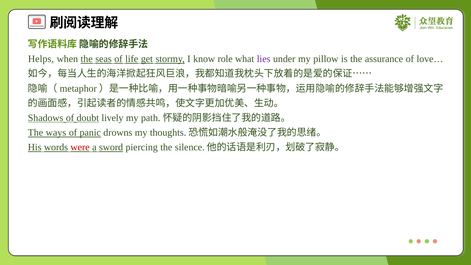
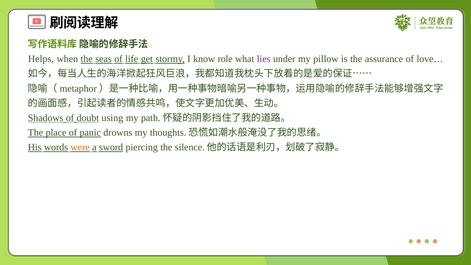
lively: lively -> using (112, 118)
ways: ways -> place (56, 133)
were colour: red -> orange (80, 147)
